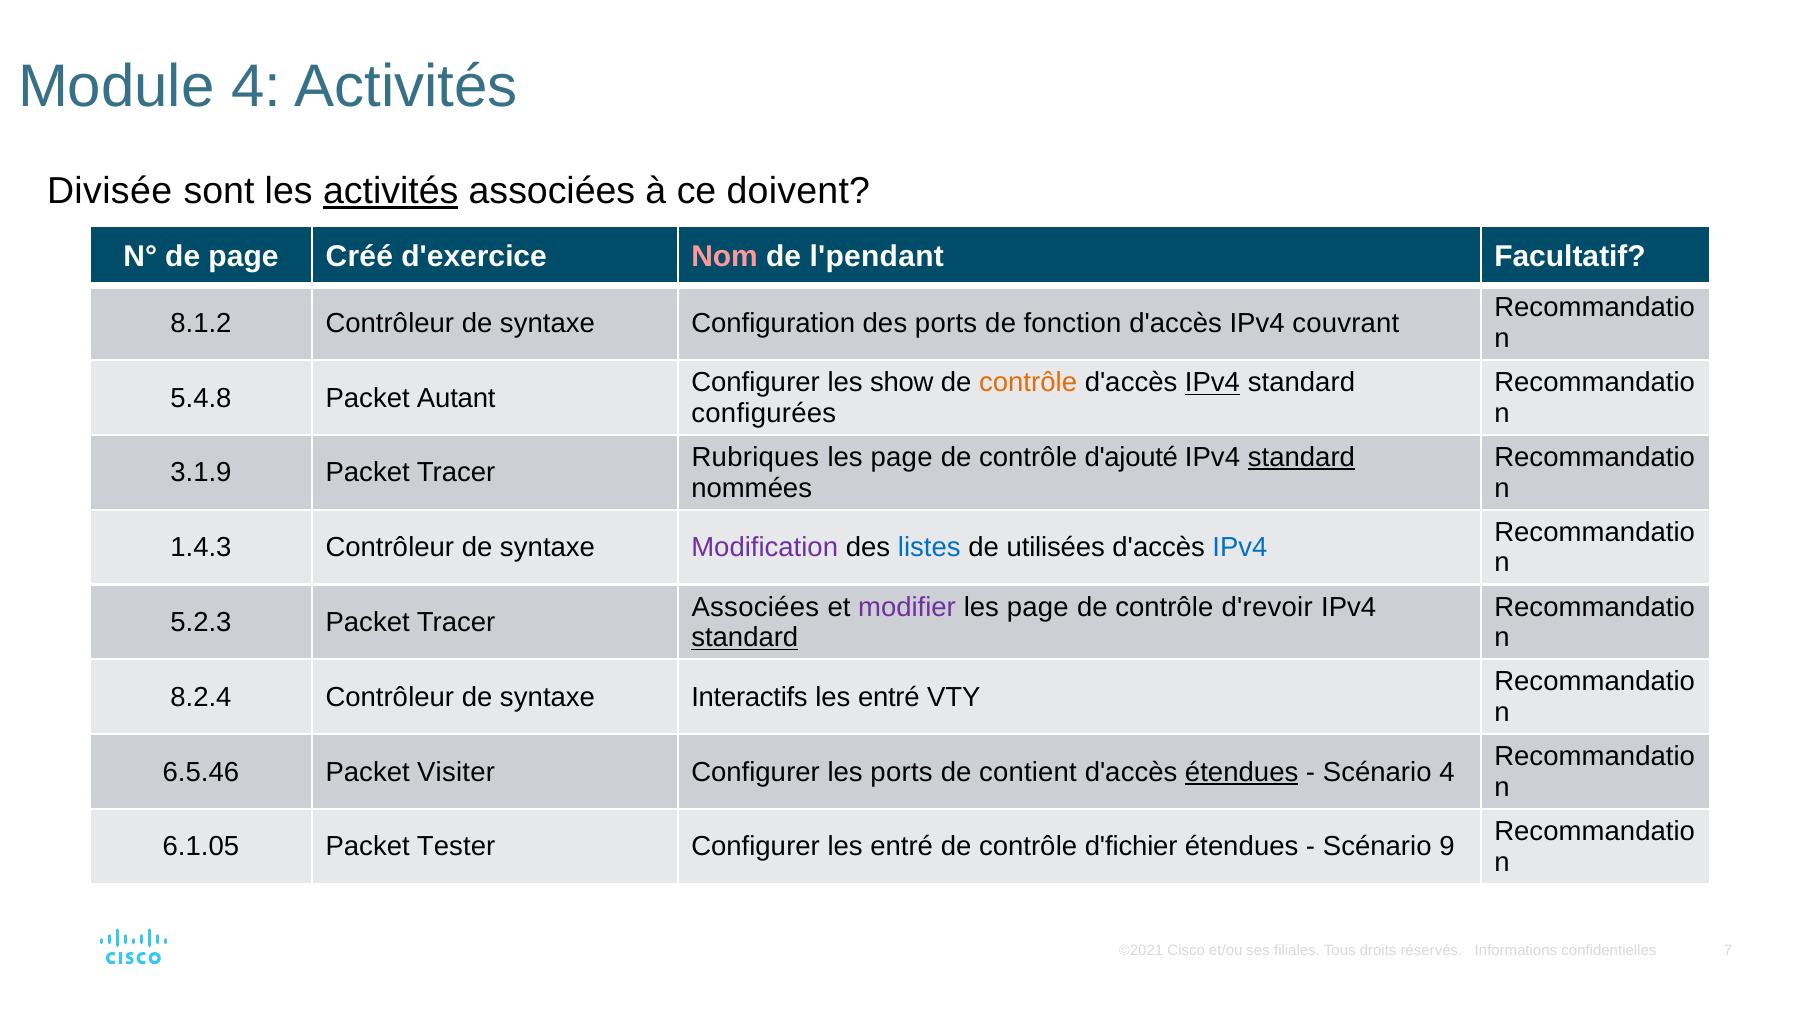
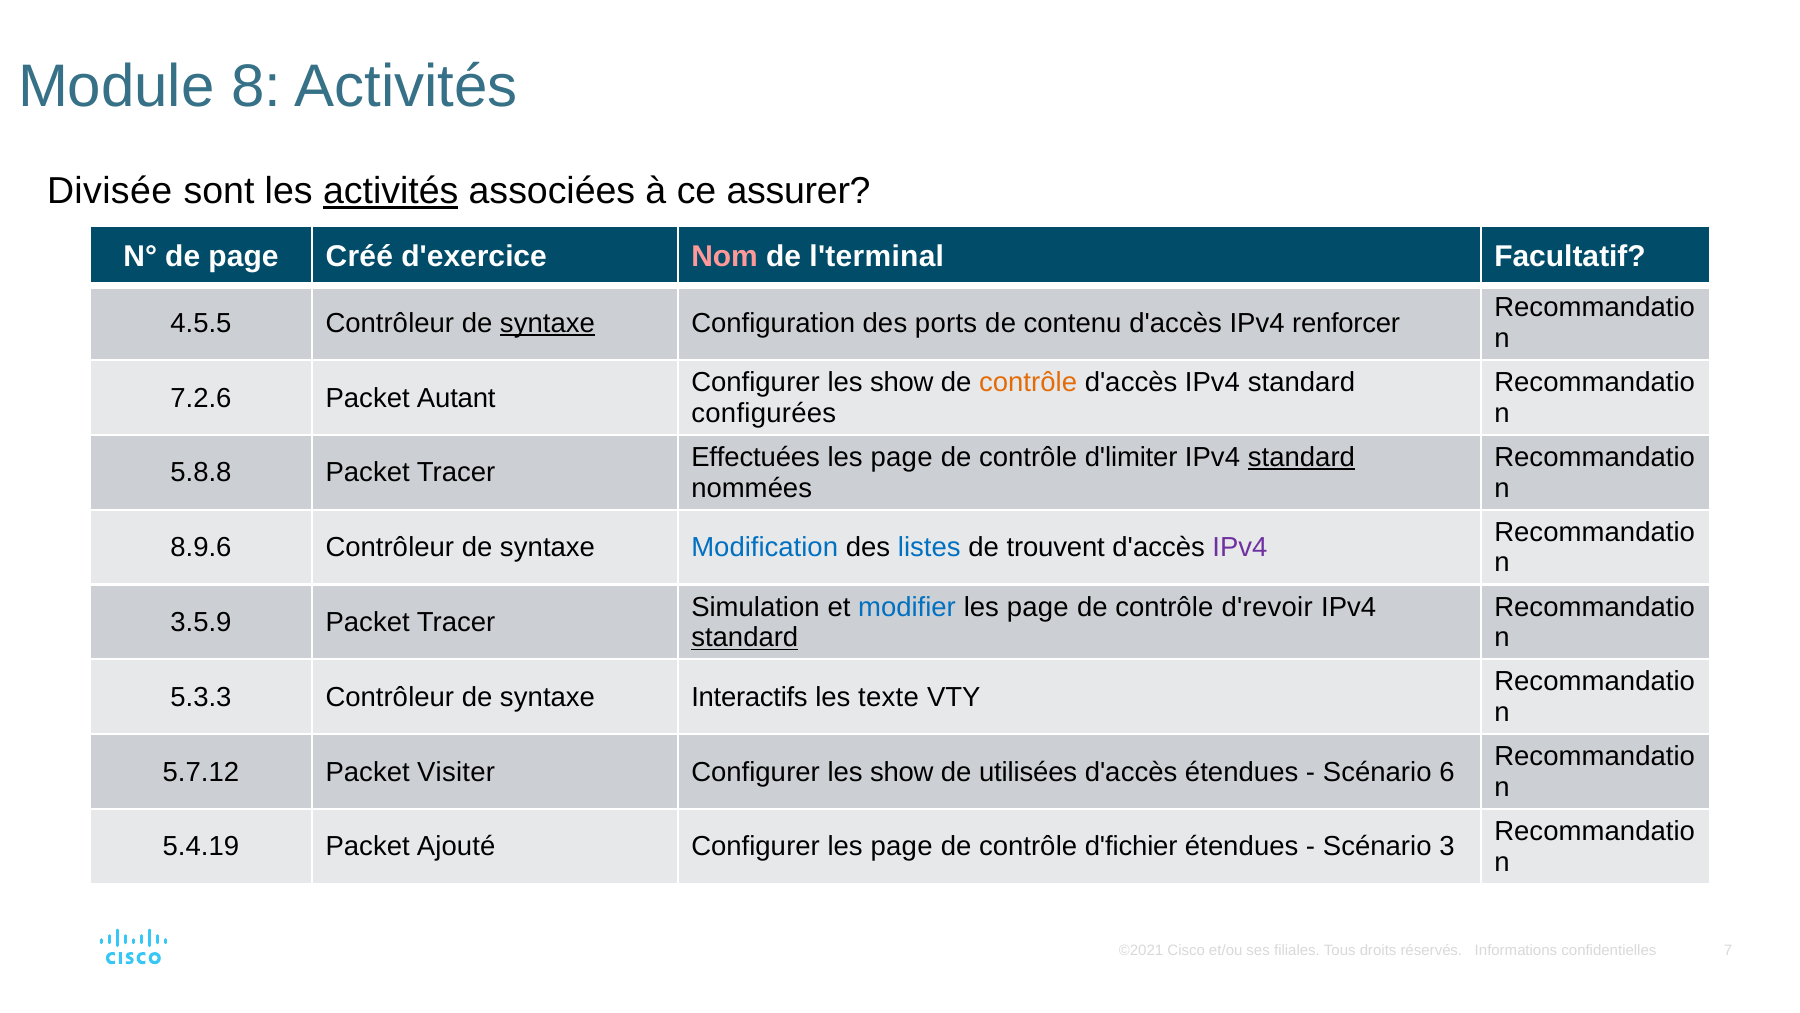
Module 4: 4 -> 8 (256, 87)
doivent: doivent -> assurer (799, 191)
l'pendant: l'pendant -> l'terminal (877, 256)
8.1.2: 8.1.2 -> 4.5.5 (201, 323)
syntaxe underline: none -> present (547, 323)
fonction: fonction -> contenu (1073, 323)
couvrant: couvrant -> renforcer (1346, 323)
IPv4 underline: present -> none (1212, 382)
5.4.8: 5.4.8 -> 7.2.6 (201, 398)
Rubriques: Rubriques -> Effectuées (756, 457)
d'ajouté: d'ajouté -> d'limiter (1131, 457)
3.1.9: 3.1.9 -> 5.8.8 (201, 473)
1.4.3: 1.4.3 -> 8.9.6 (201, 547)
Modification colour: purple -> blue (765, 547)
utilisées: utilisées -> trouvent (1056, 547)
IPv4 colour: blue -> purple (1240, 547)
Associées: Associées -> Simulation (755, 607)
modifier colour: purple -> blue (907, 607)
5.2.3: 5.2.3 -> 3.5.9 (201, 622)
8.2.4: 8.2.4 -> 5.3.3 (201, 697)
entré: entré -> texte (889, 697)
6.5.46: 6.5.46 -> 5.7.12 (201, 772)
ports: ports -> show (902, 772)
contient: contient -> utilisées (1028, 772)
étendues underline: present -> none (1242, 772)
Scénario 4: 4 -> 6 (1447, 772)
6.1.05: 6.1.05 -> 5.4.19 (201, 846)
Tester: Tester -> Ajouté (456, 846)
Configurer les entré: entré -> page (902, 846)
9: 9 -> 3 (1447, 846)
